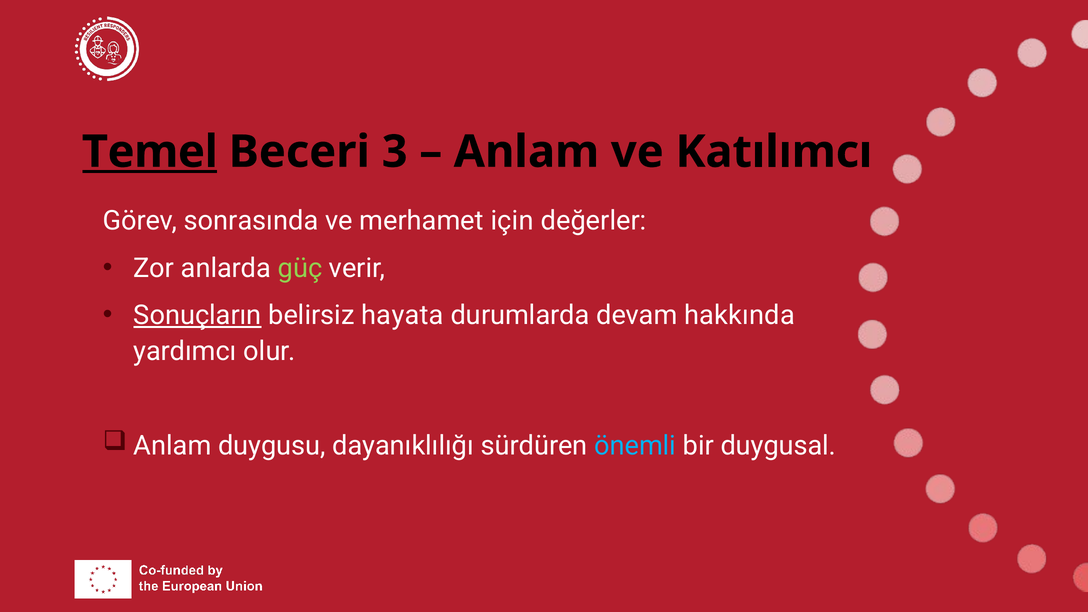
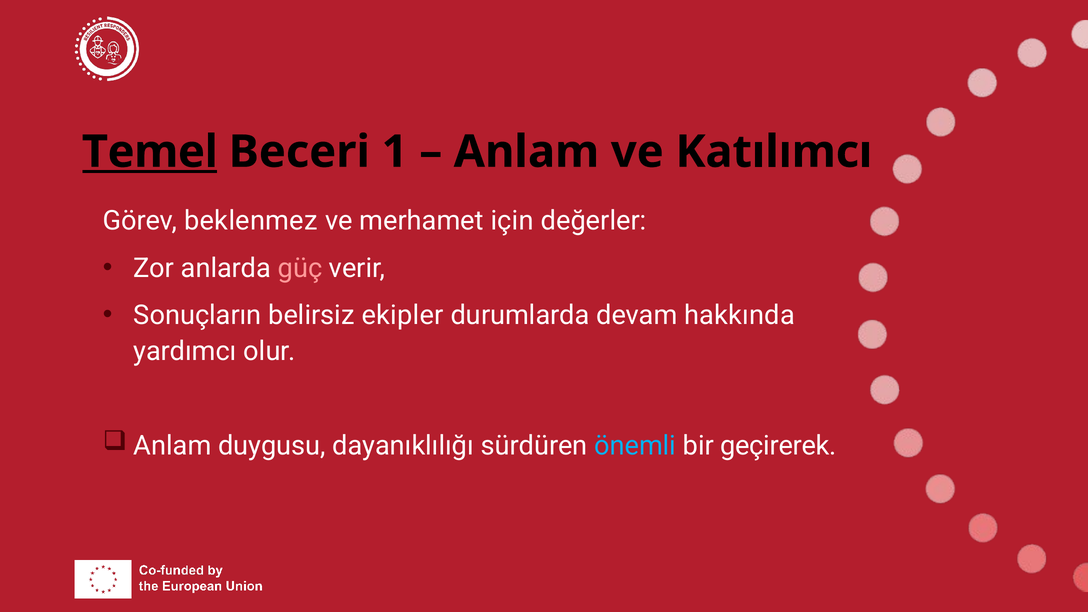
3: 3 -> 1 (395, 152)
sonrasında: sonrasında -> beklenmez (251, 221)
güç colour: light green -> pink (300, 268)
Sonuçların underline: present -> none (197, 315)
hayata: hayata -> ekipler (402, 315)
duygusal: duygusal -> geçirerek (778, 446)
